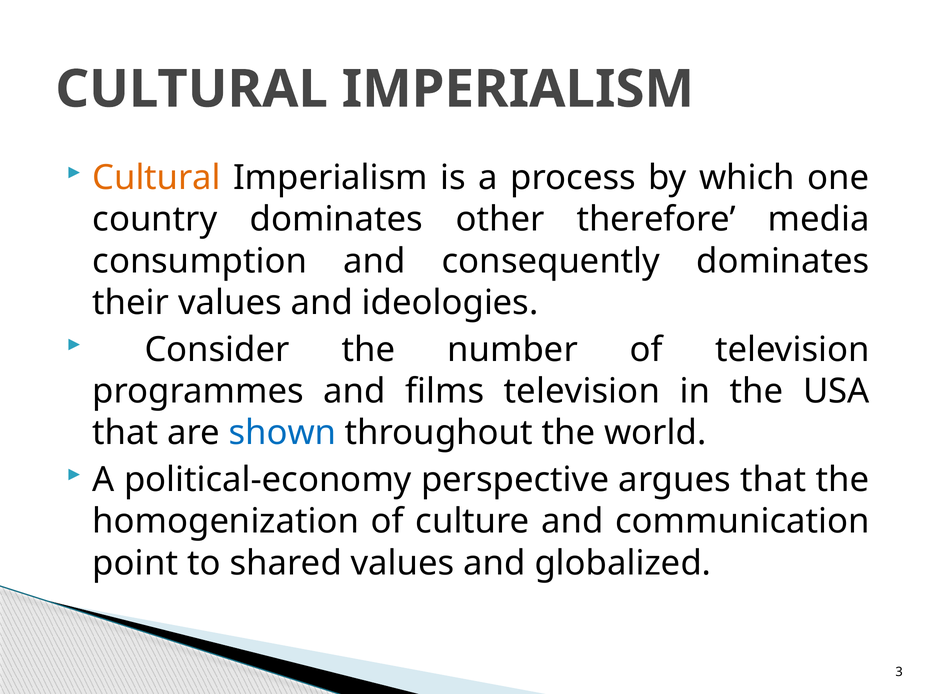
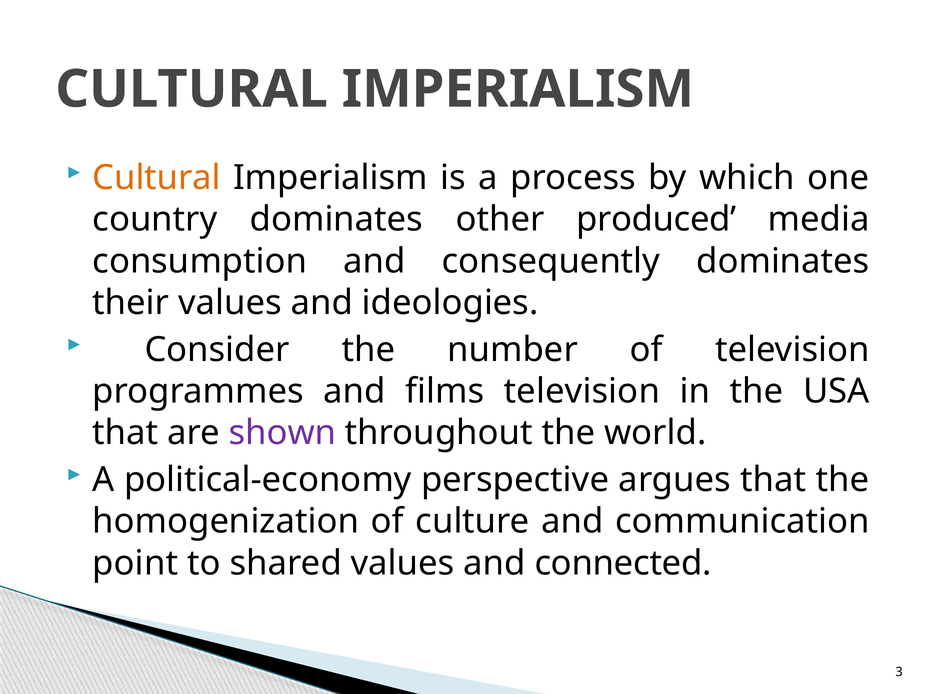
therefore: therefore -> produced (656, 219)
shown colour: blue -> purple (282, 433)
globalized: globalized -> connected (623, 563)
